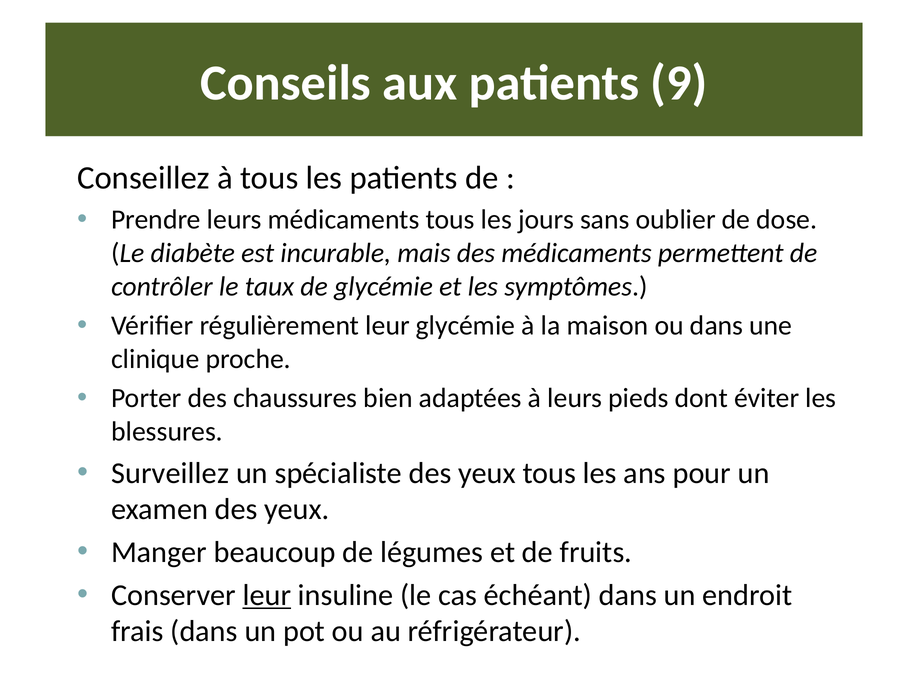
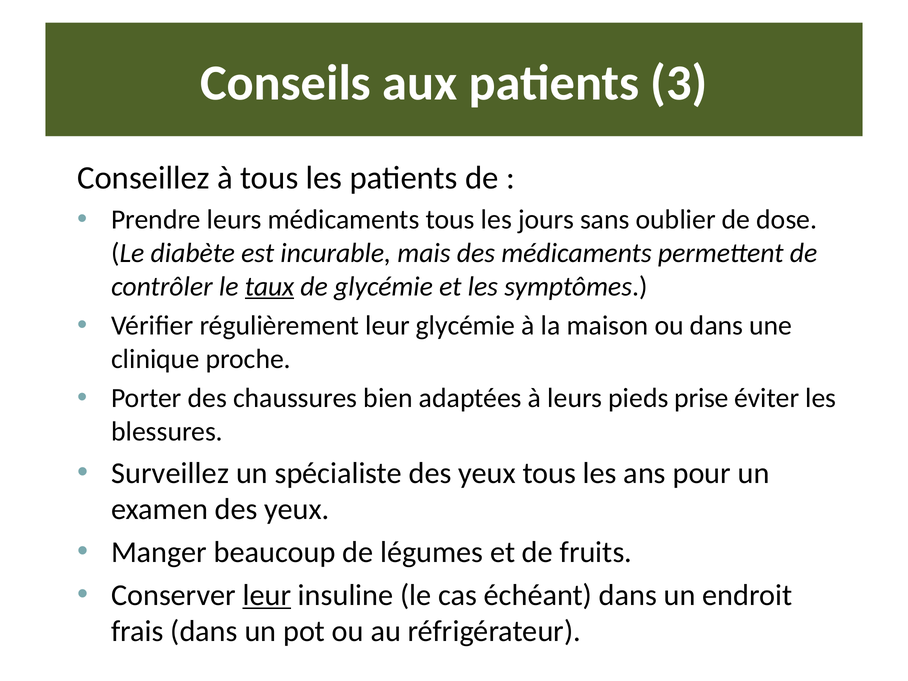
9: 9 -> 3 (679, 83)
taux underline: none -> present (269, 286)
dont: dont -> prise (701, 398)
